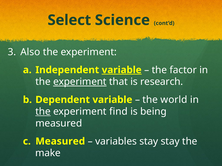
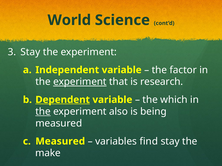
Select: Select -> World (69, 20)
Also: Also -> Stay (30, 52)
variable underline: present -> none (122, 70)
Dependent underline: none -> present (63, 100)
world: world -> which (174, 100)
find: find -> also (118, 112)
variables stay: stay -> find (149, 142)
